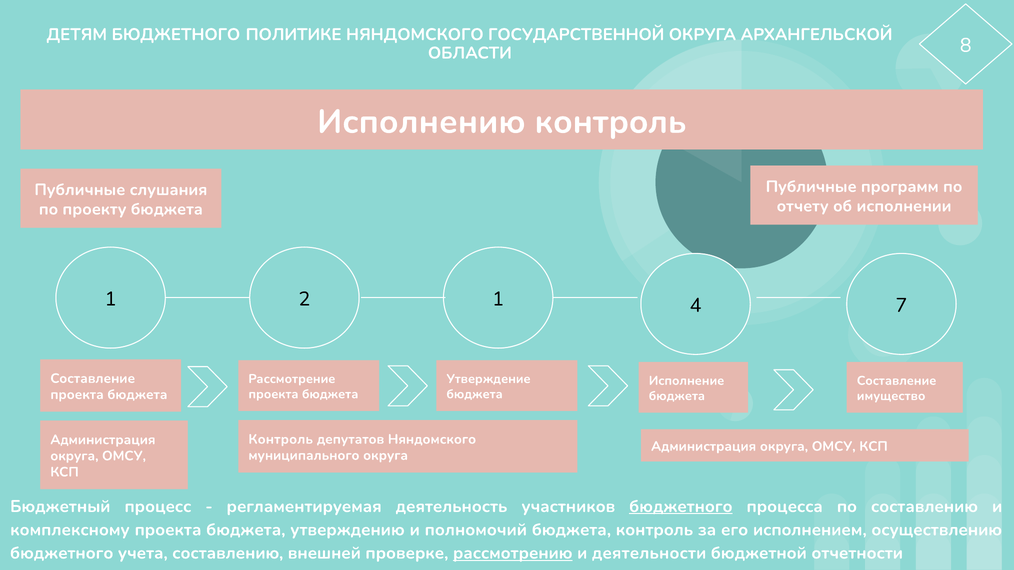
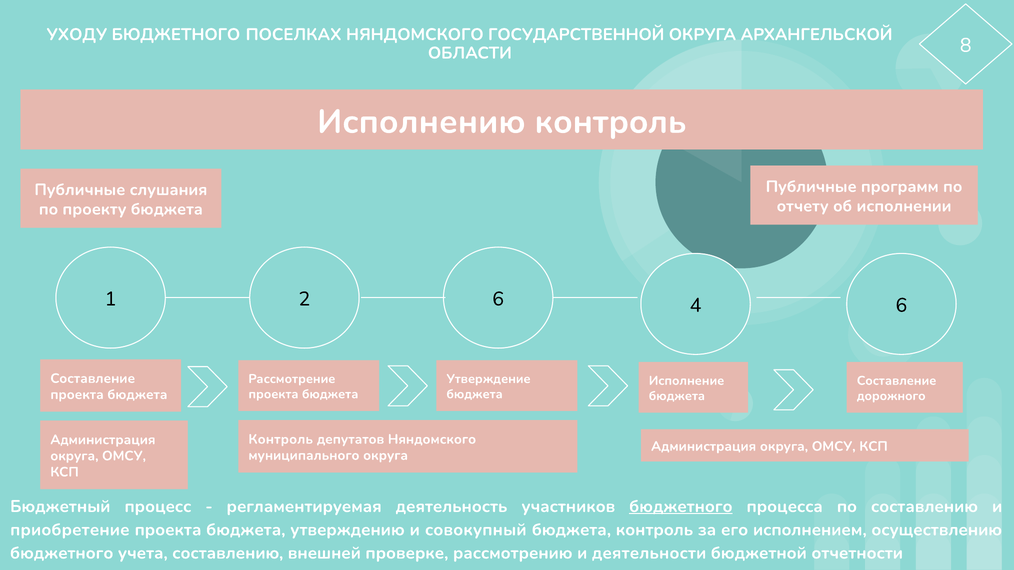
ДЕТЯМ: ДЕТЯМ -> УХОДУ (77, 35)
ПОЛИТИКЕ: ПОЛИТИКЕ -> ПОСЕЛКАХ (294, 35)
1 1: 1 -> 6 (498, 299)
4 7: 7 -> 6 (901, 305)
имущество: имущество -> дорожного (891, 396)
комплексному: комплексному -> приобретение (70, 530)
полномочий: полномочий -> совокупный (476, 530)
рассмотрению underline: present -> none (513, 553)
